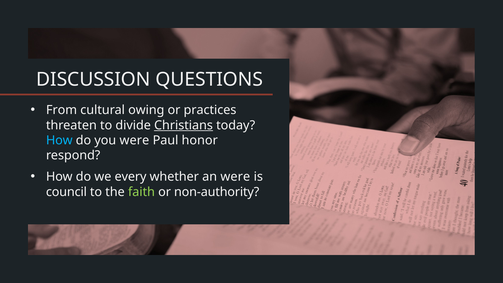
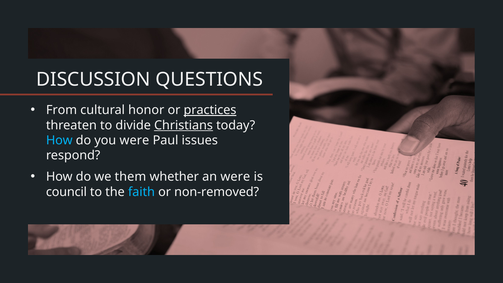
owing: owing -> honor (146, 110)
practices underline: none -> present (210, 110)
honor: honor -> issues (200, 140)
every: every -> them (130, 177)
faith colour: light green -> light blue (141, 192)
non-authority: non-authority -> non-removed (217, 192)
